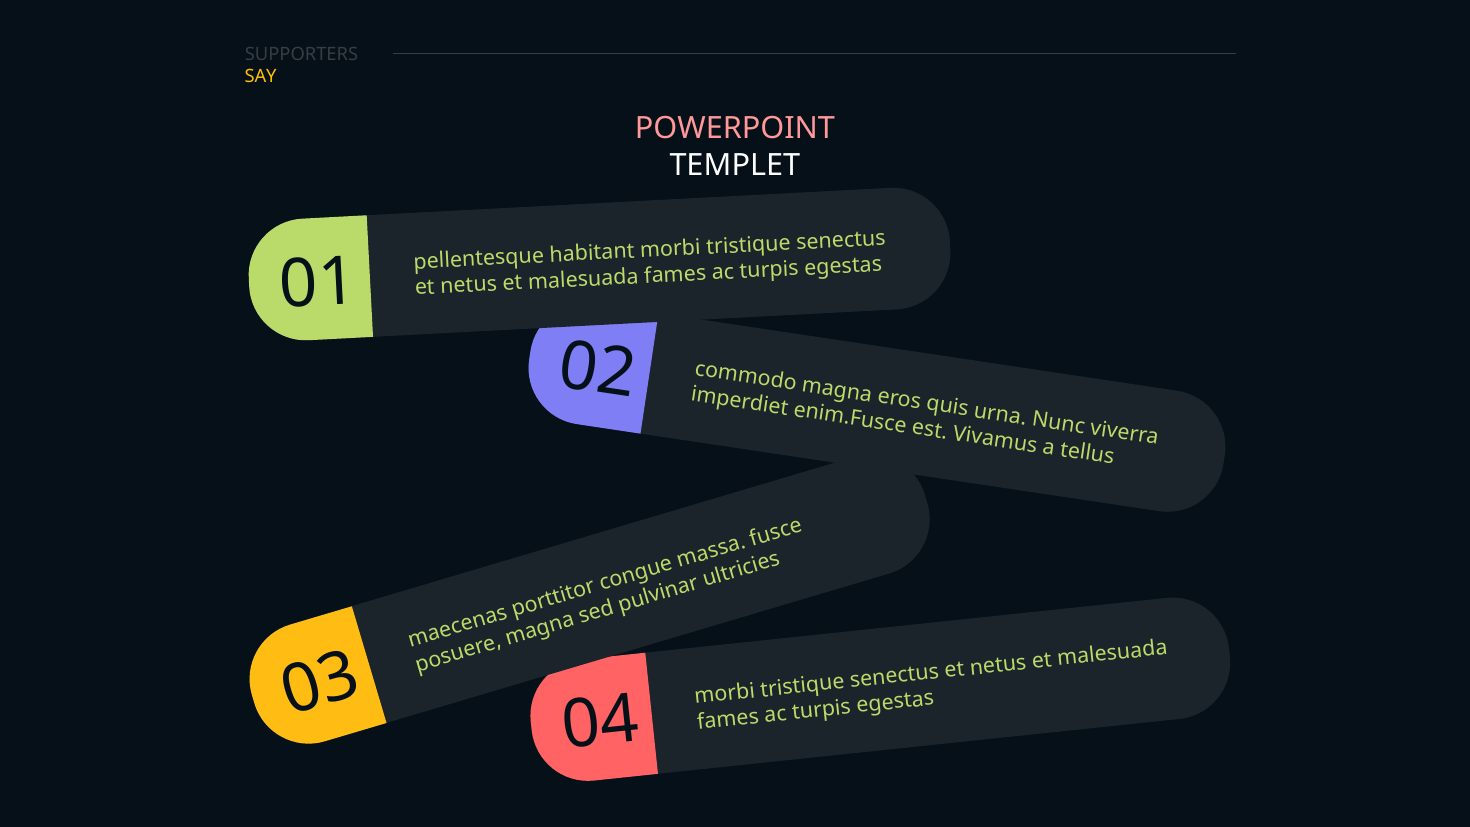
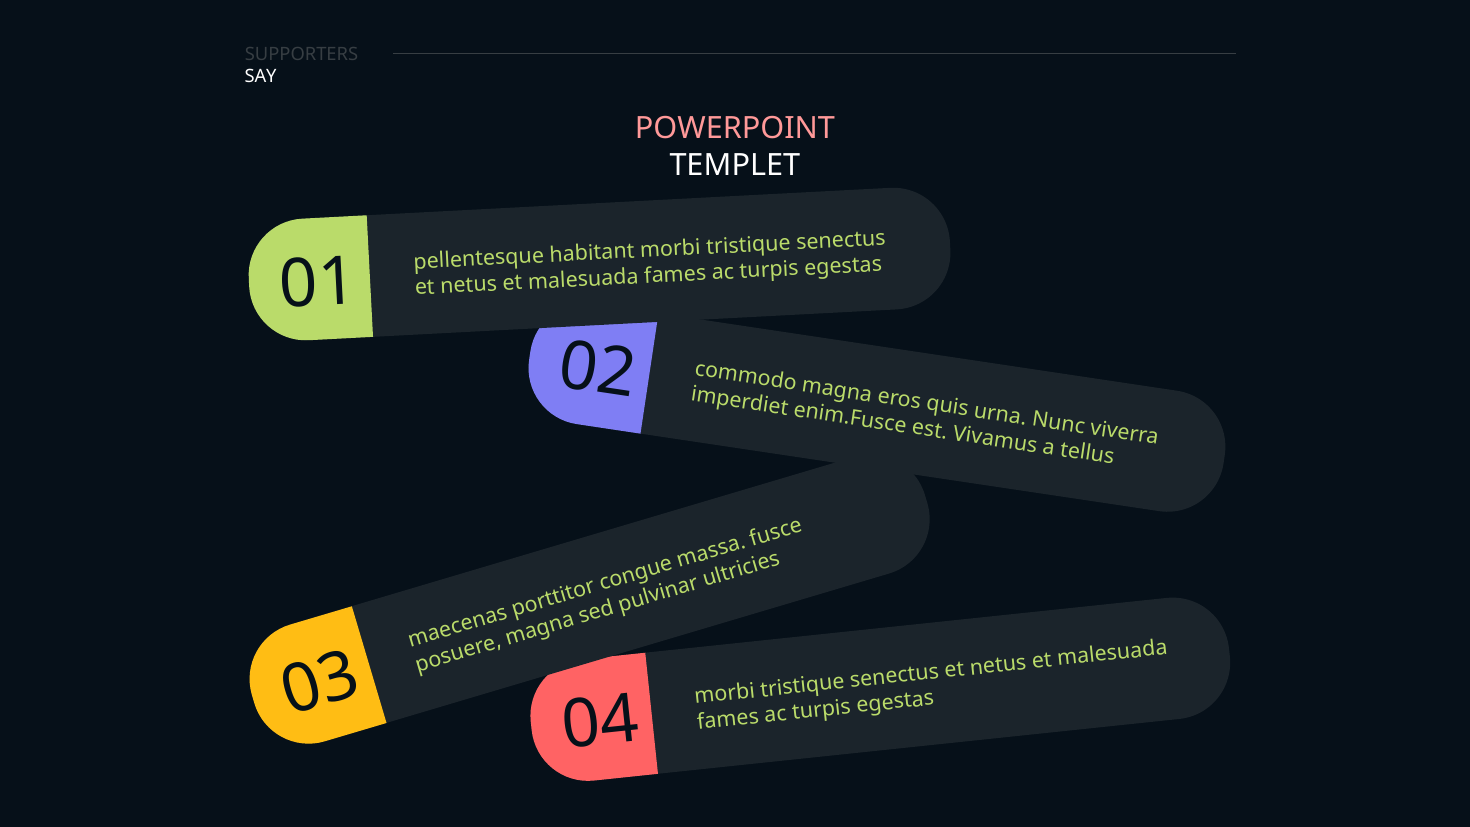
SAY colour: yellow -> white (261, 76)
